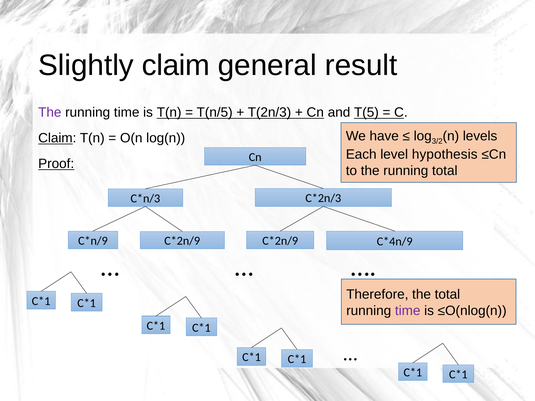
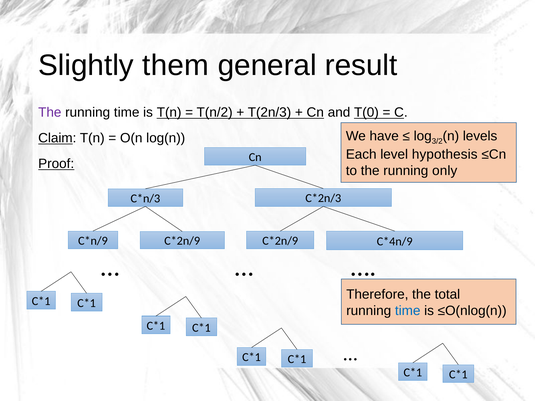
Slightly claim: claim -> them (176, 66)
T(n/5: T(n/5 -> T(n/2 (215, 112)
T(5: T(5 -> T(0 (366, 112)
running total: total -> only (445, 171)
time colour: purple -> blue (408, 311)
